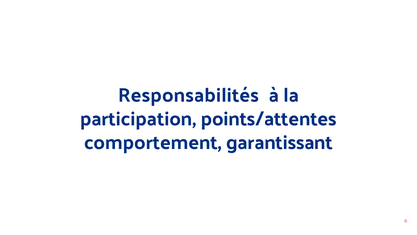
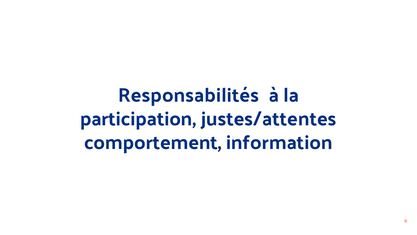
points/attentes: points/attentes -> justes/attentes (269, 119)
garantissant: garantissant -> information (279, 142)
